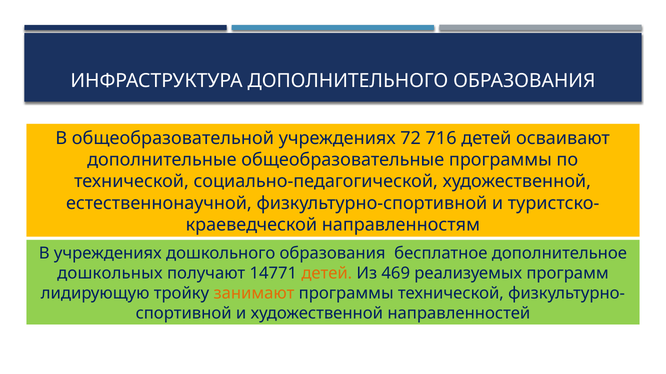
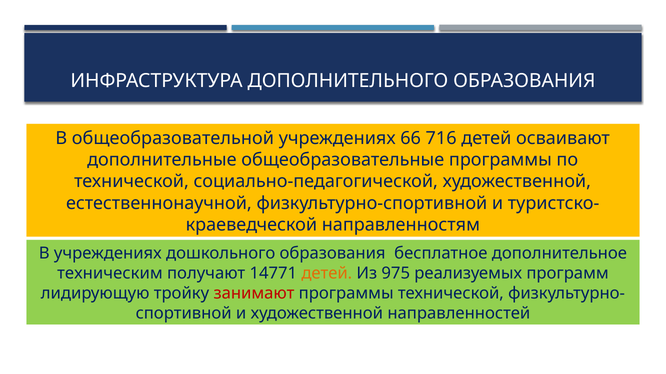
72: 72 -> 66 (411, 139)
дошкольных: дошкольных -> техническим (110, 274)
469: 469 -> 975 (396, 274)
занимают colour: orange -> red (254, 294)
